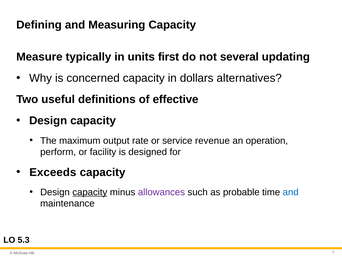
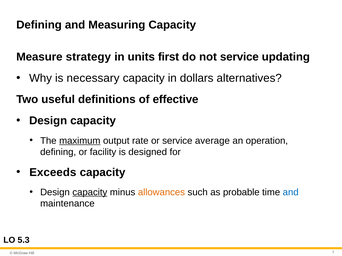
typically: typically -> strategy (88, 57)
not several: several -> service (239, 57)
concerned: concerned -> necessary (93, 78)
maximum underline: none -> present (80, 141)
revenue: revenue -> average (212, 141)
perform: perform -> defining (58, 152)
allowances colour: purple -> orange (161, 193)
